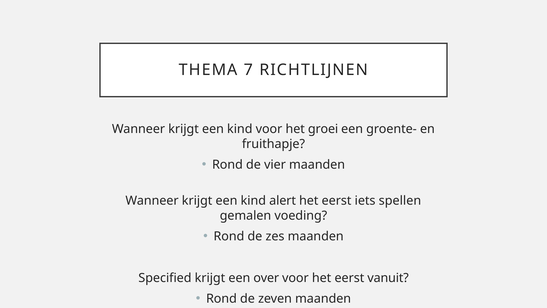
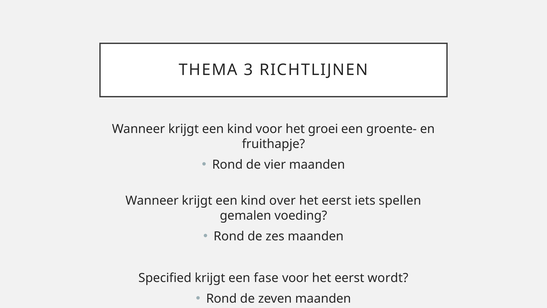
7: 7 -> 3 (248, 70)
alert: alert -> over (282, 200)
over: over -> fase (266, 278)
vanuit: vanuit -> wordt (388, 278)
